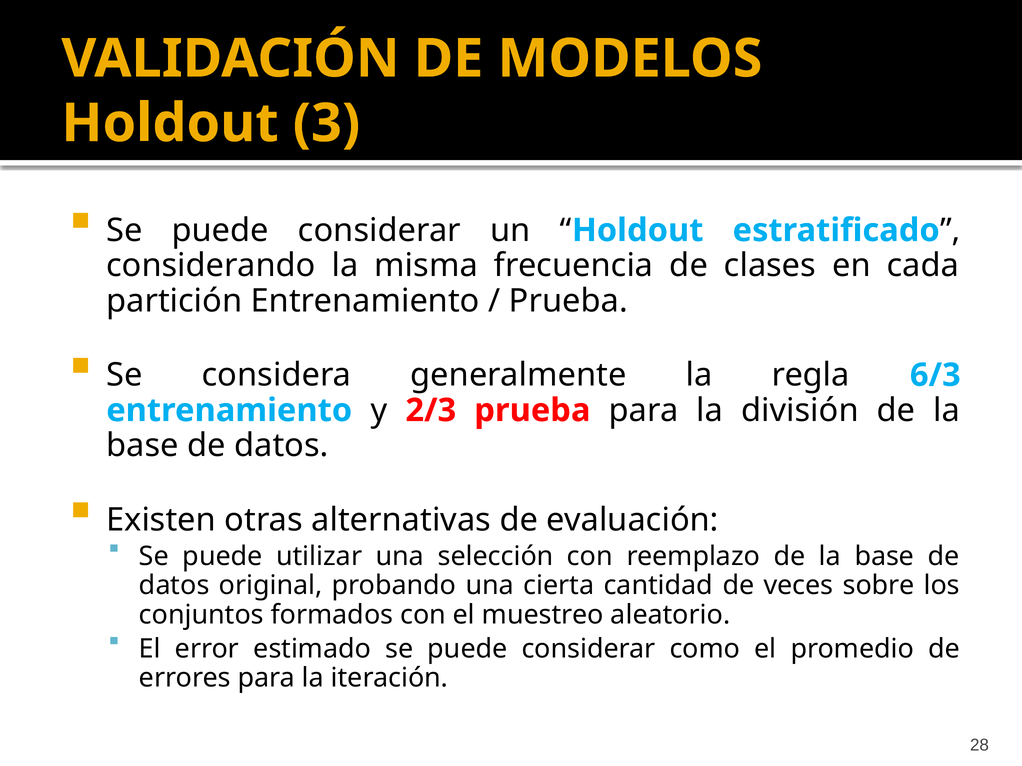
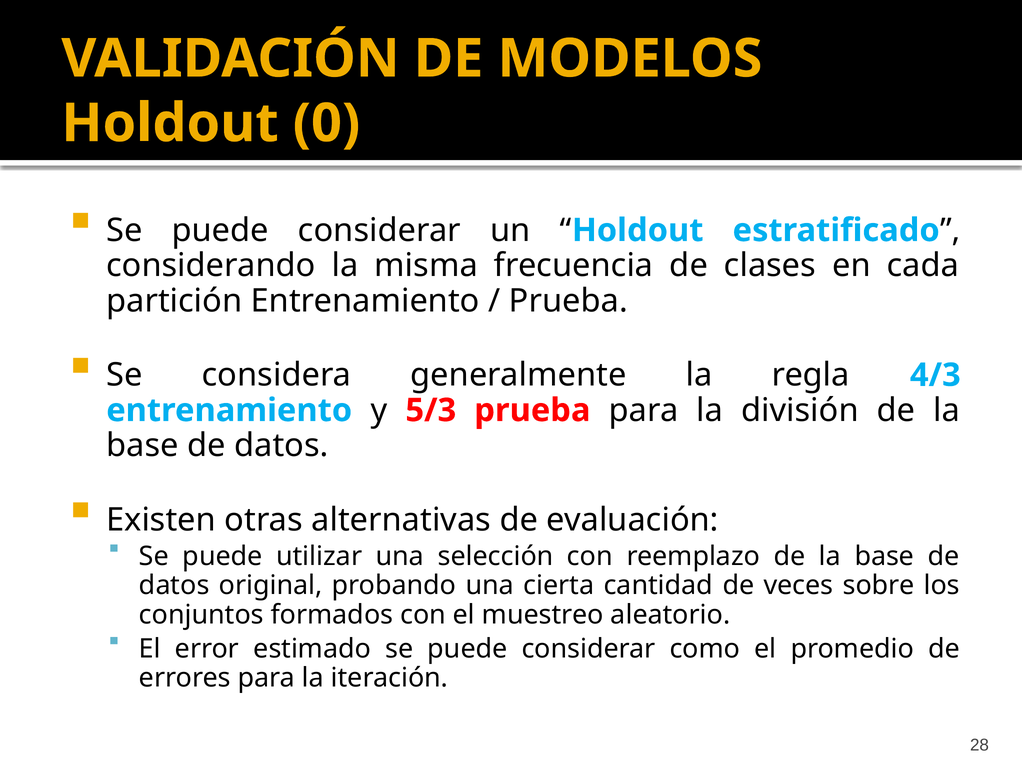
3: 3 -> 0 (326, 124)
6/3: 6/3 -> 4/3 (935, 375)
2/3: 2/3 -> 5/3 (431, 411)
